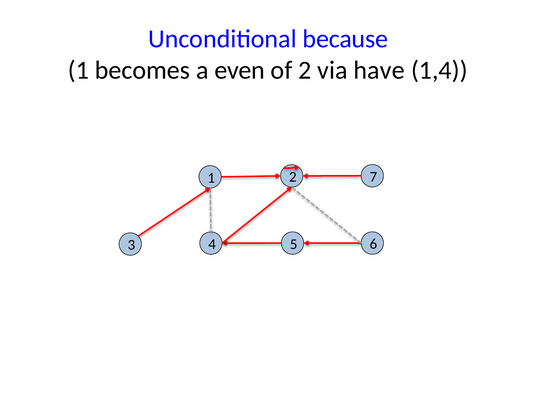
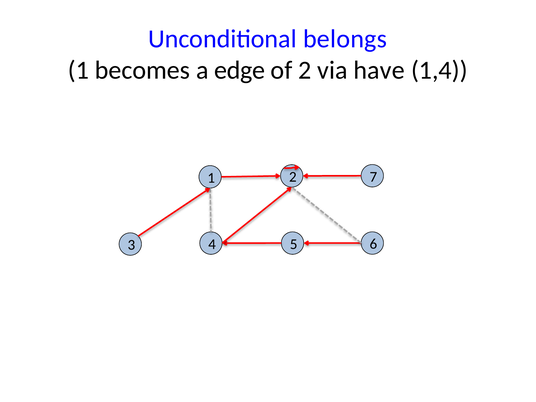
because: because -> belongs (345, 39)
even: even -> edge (240, 70)
